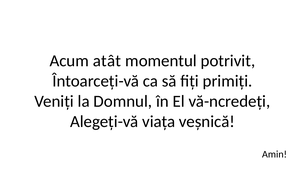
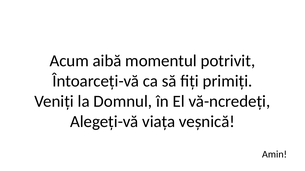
atât: atât -> aibă (107, 61)
